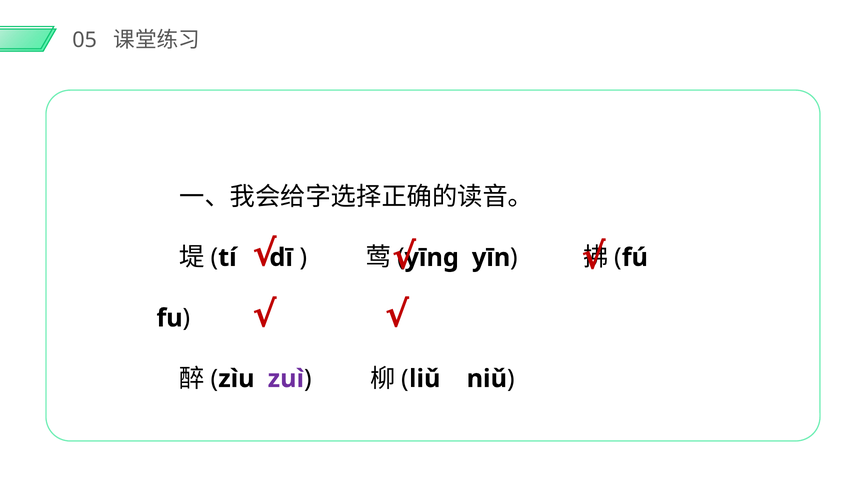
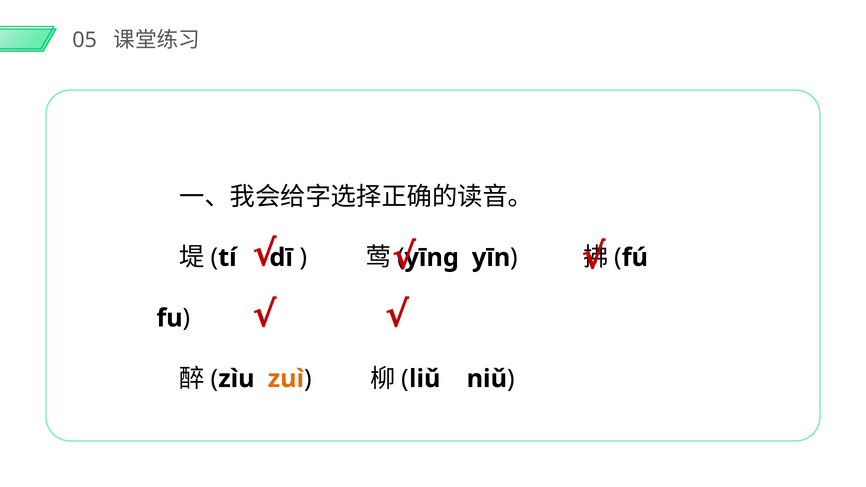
zuì colour: purple -> orange (286, 379)
